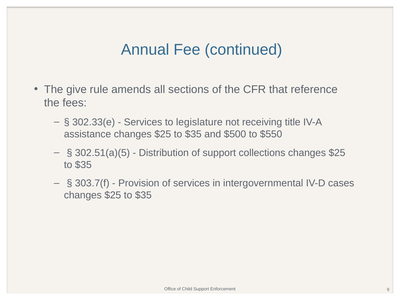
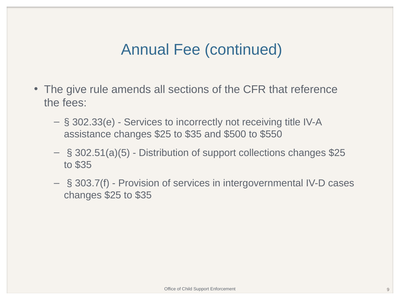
legislature: legislature -> incorrectly (199, 122)
